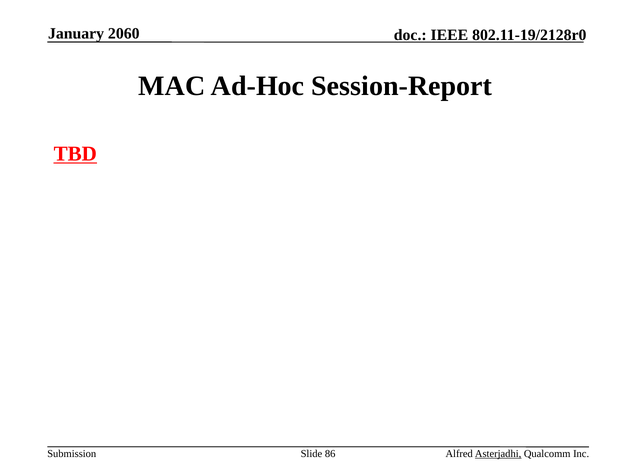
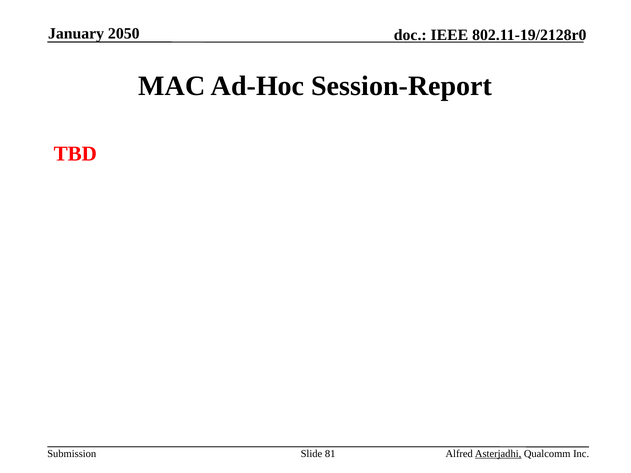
2060: 2060 -> 2050 (124, 33)
TBD underline: present -> none (75, 154)
86: 86 -> 81 (330, 454)
